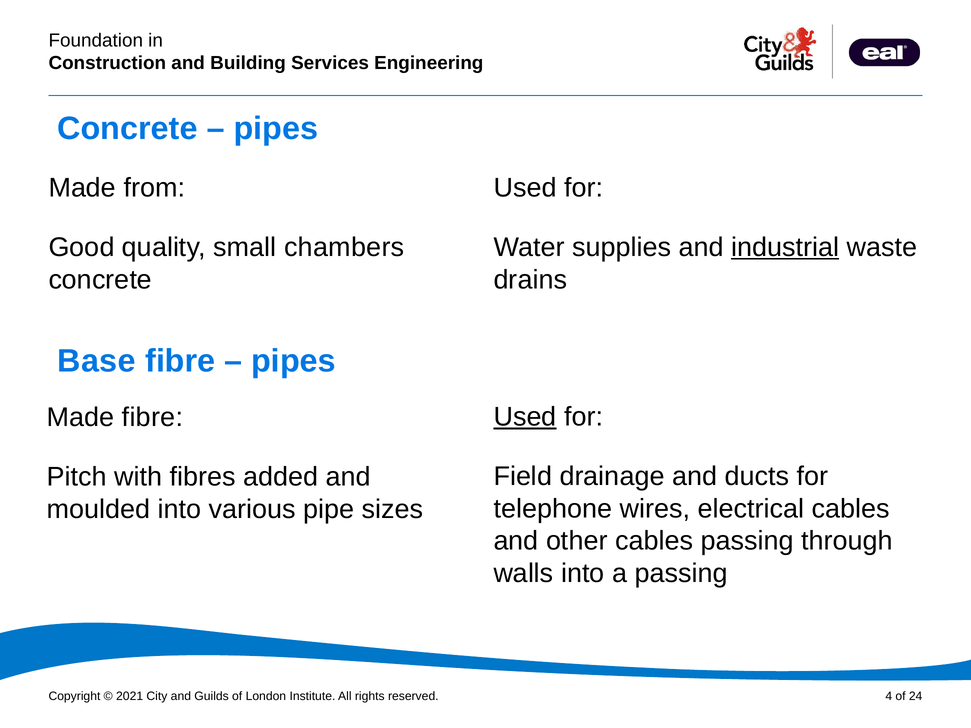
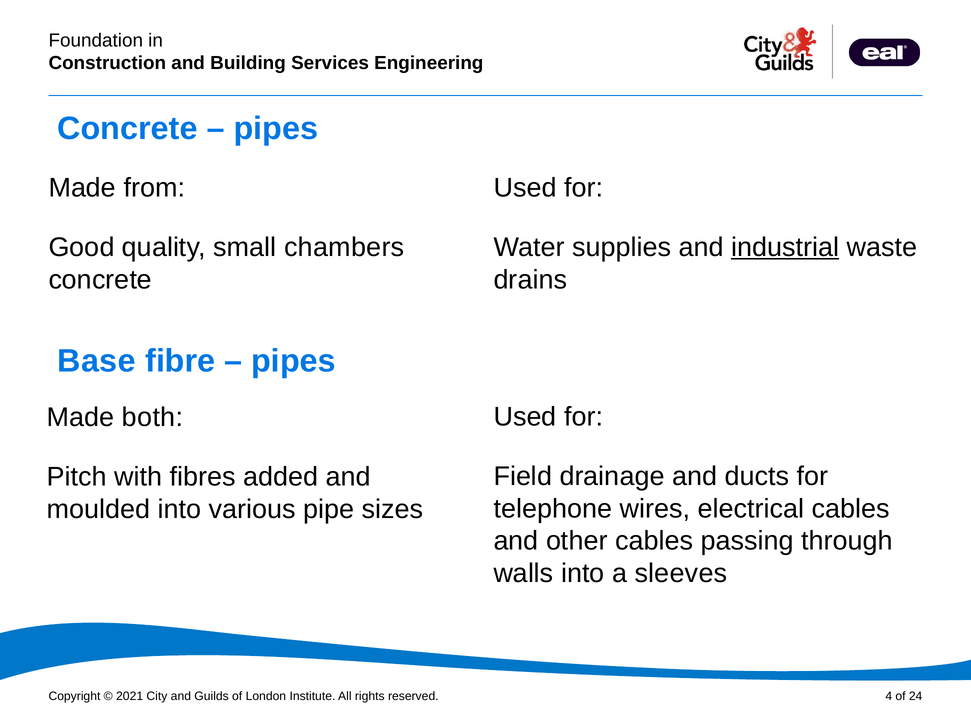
Used underline: present -> none (525, 417)
Made fibre: fibre -> both (153, 418)
a passing: passing -> sleeves (681, 574)
